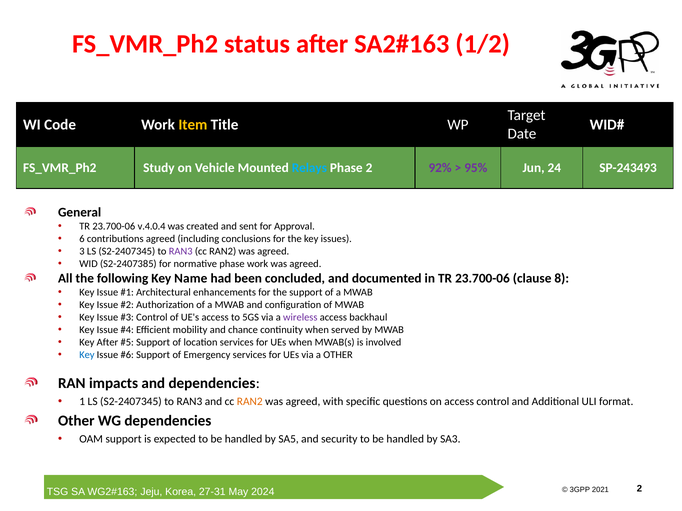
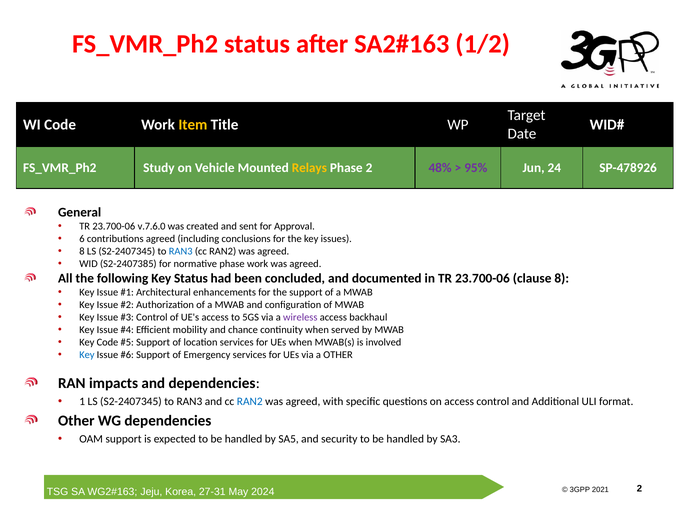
Relays colour: light blue -> yellow (309, 168)
92%: 92% -> 48% (440, 168)
SP-243493: SP-243493 -> SP-478926 (628, 168)
v.4.0.4: v.4.0.4 -> v.7.6.0 (152, 227)
3: 3 -> 8 (82, 252)
RAN3 colour: purple -> blue (181, 252)
Key Name: Name -> Status (191, 279)
Key After: After -> Code (108, 343)
RAN2 colour: orange -> blue (250, 402)
